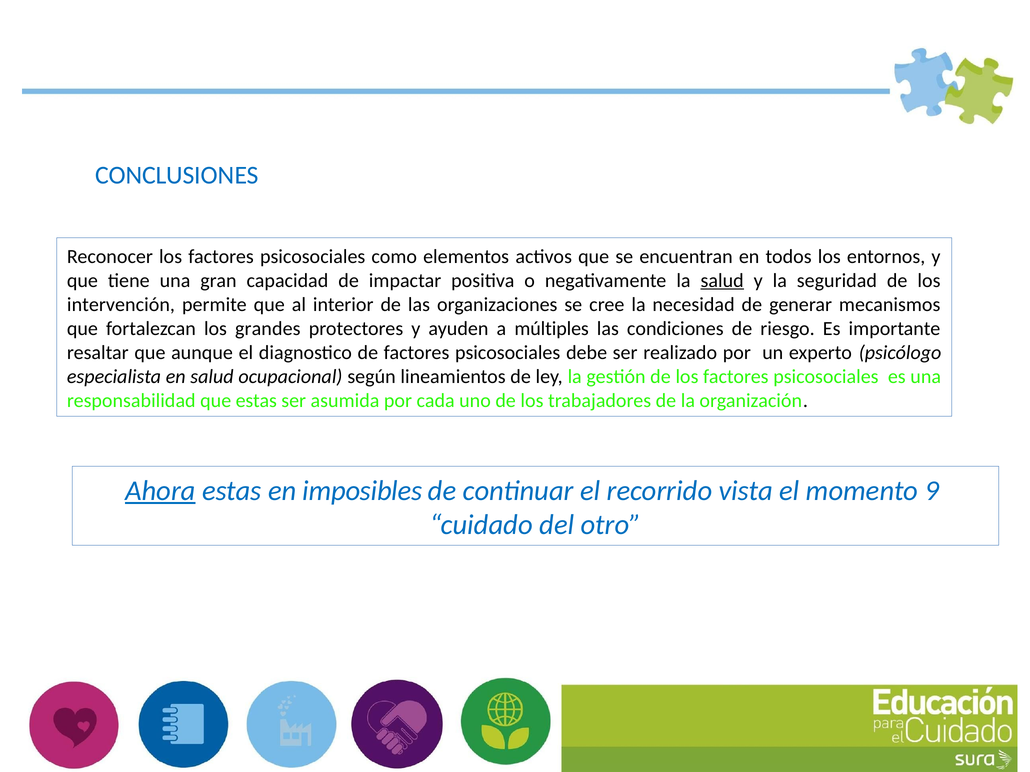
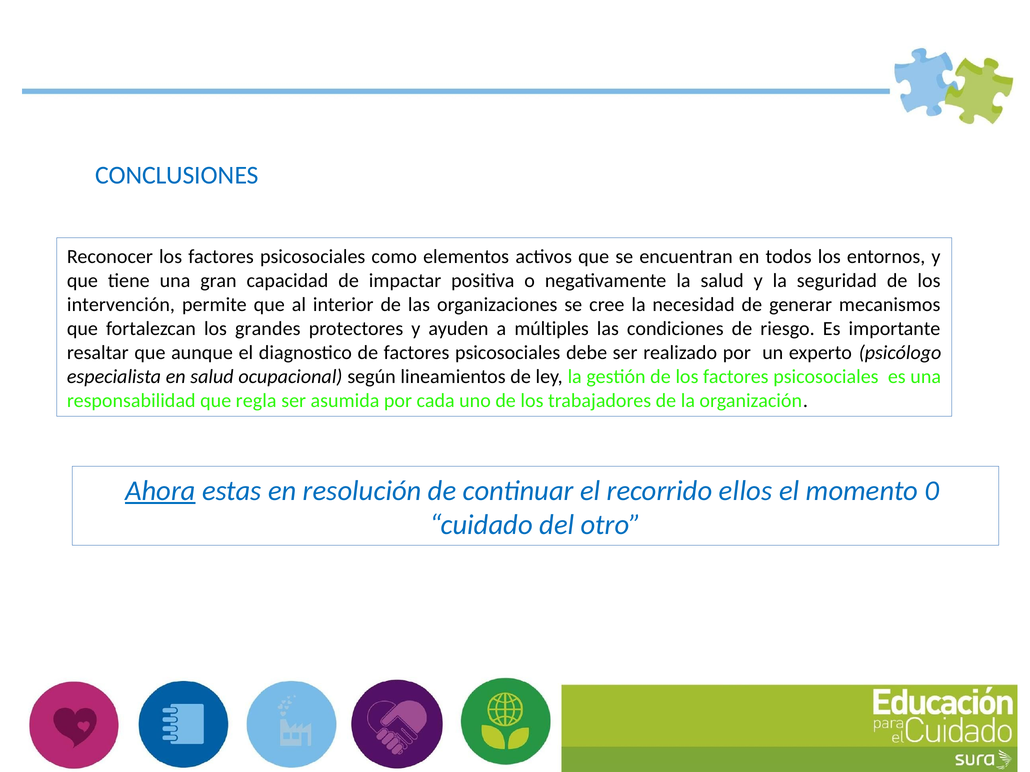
salud underline: present -> none (722, 281)
que estas: estas -> regla (256, 401)
imposibles: imposibles -> resolución (362, 491)
vista: vista -> ellos (746, 491)
9: 9 -> 0 (932, 491)
